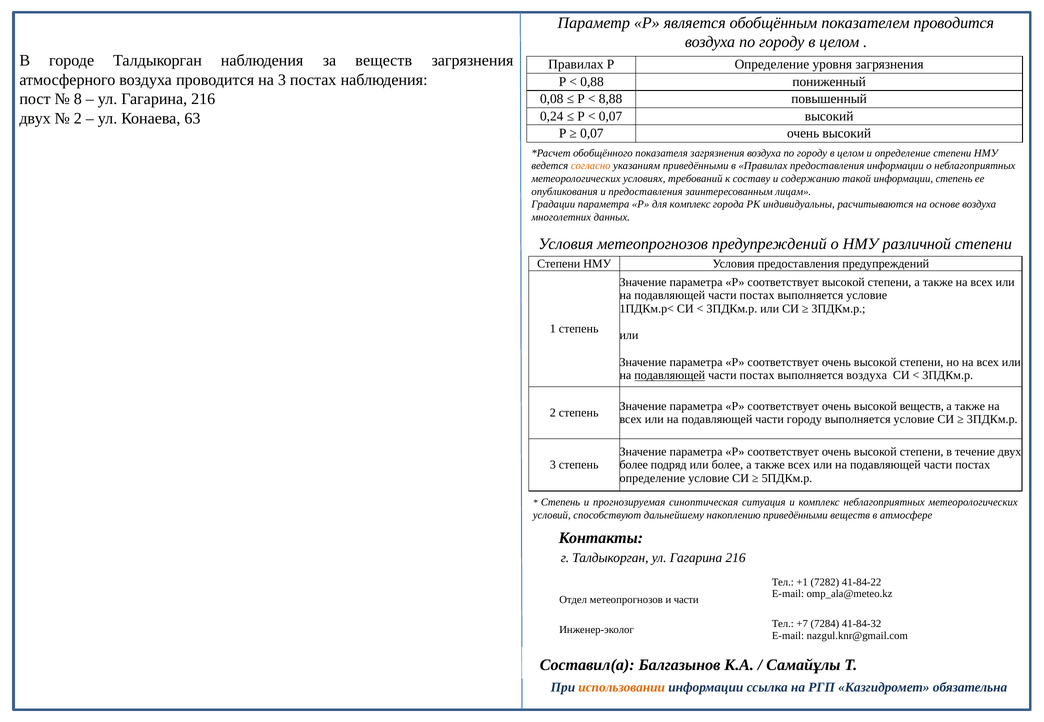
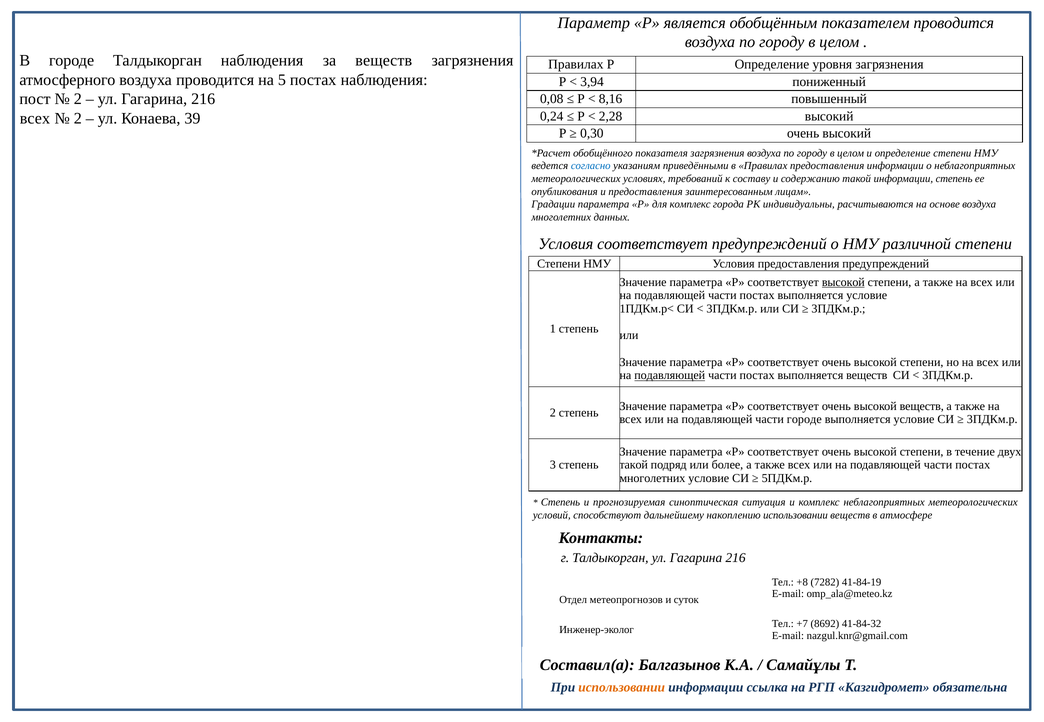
на 3: 3 -> 5 (282, 80)
0,88: 0,88 -> 3,94 (592, 82)
8: 8 -> 2 (78, 99)
8,88: 8,88 -> 8,16 (611, 99)
0,07: 0,07 -> 2,28 (611, 116)
двух: двух -> всех (35, 118)
63: 63 -> 39 (192, 118)
0,07: 0,07 -> 0,30 (592, 134)
согласно colour: orange -> blue (591, 166)
Условия метеопрогнозов: метеопрогнозов -> соответствует (653, 244)
высокой underline: none -> present (843, 282)
выполняется воздуха: воздуха -> веществ (867, 376)
части городу: городу -> городе (804, 420)
более: более -> такой (634, 465)
определение: определение -> многолетних (652, 479)
накоплению приведёнными: приведёнными -> использовании (795, 516)
+1: +1 -> +8 (802, 583)
41-84-22: 41-84-22 -> 41-84-19 (862, 583)
и части: части -> суток (686, 600)
7284: 7284 -> 8692 (825, 624)
